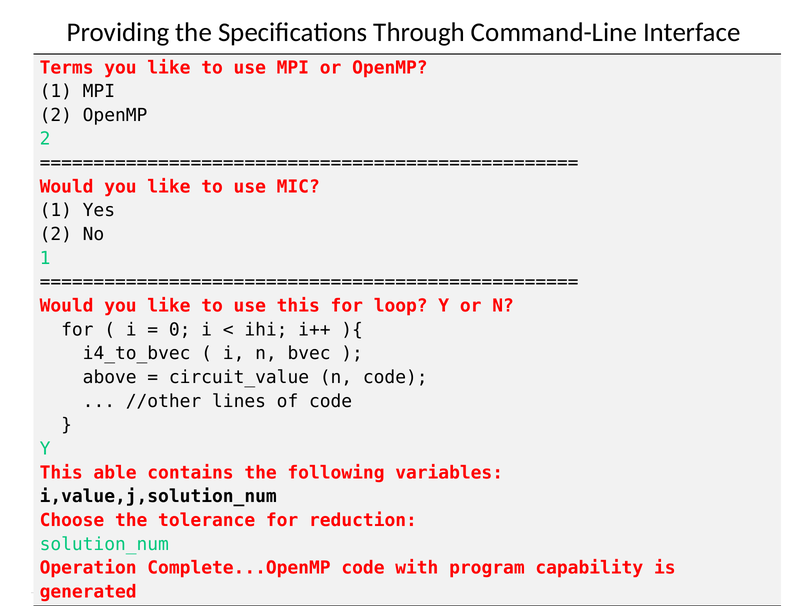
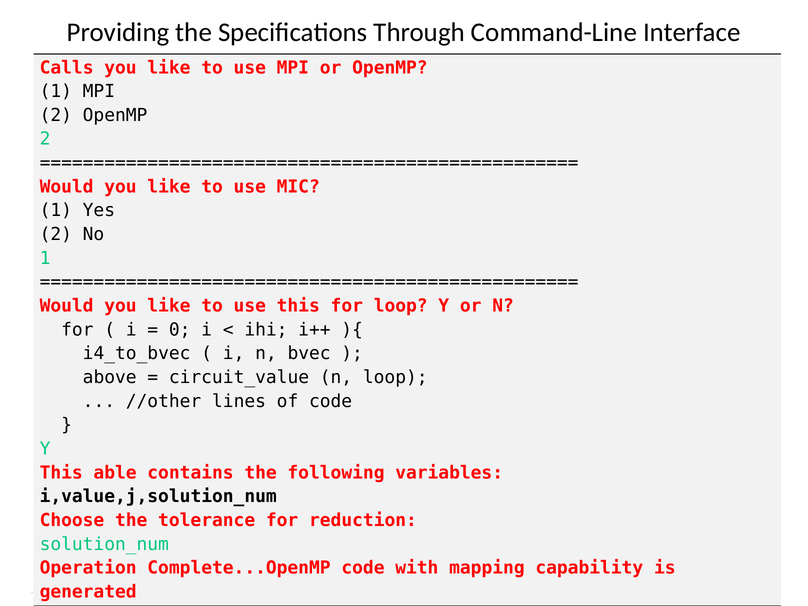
Terms: Terms -> Calls (67, 68)
n code: code -> loop (395, 377)
program: program -> mapping (487, 568)
